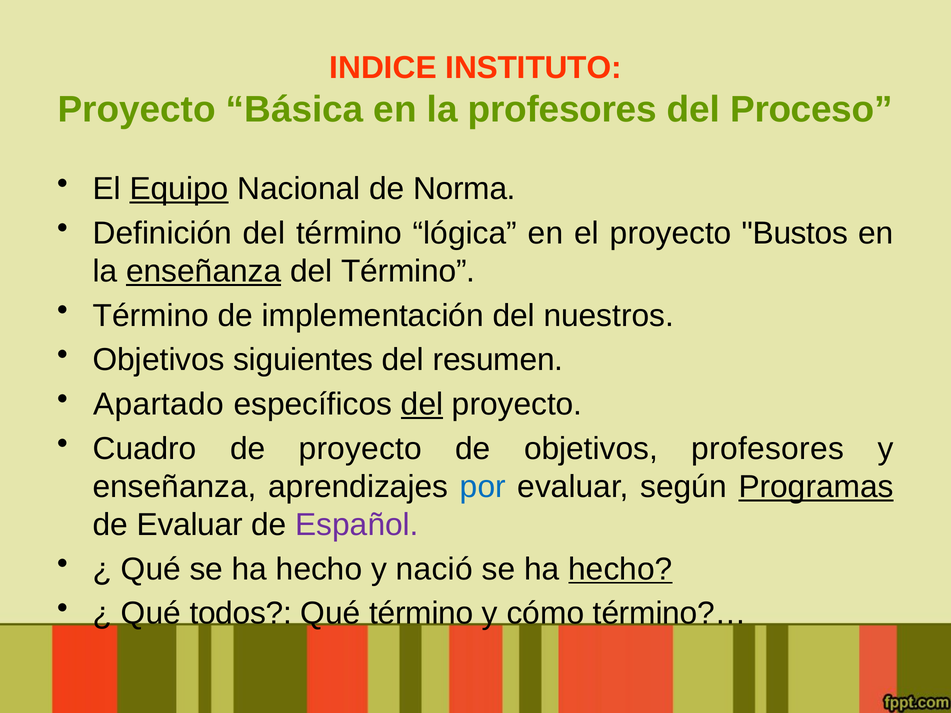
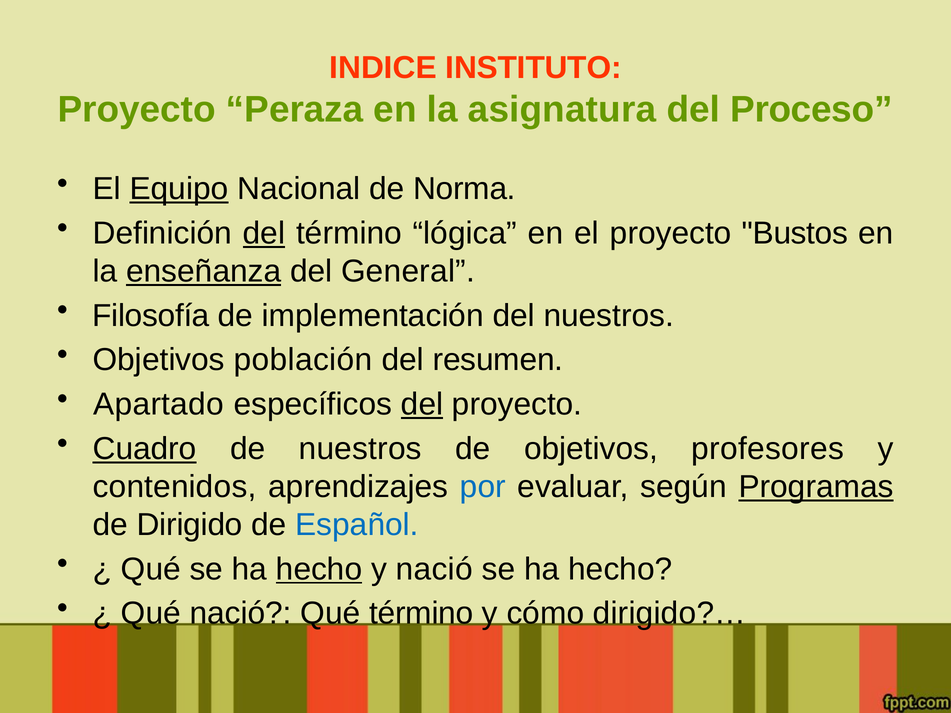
Básica: Básica -> Peraza (295, 110)
la profesores: profesores -> asignatura (562, 110)
del underline: none -> present (264, 233)
Término: Término -> General (408, 271)
Término: Término -> Filosofía (151, 316)
siguientes: siguientes -> población (303, 360)
Cuadro underline: none -> present (145, 449)
de proyecto: proyecto -> nuestros (360, 449)
enseñanza: enseñanza -> contenidos (175, 487)
de Evaluar: Evaluar -> Dirigido (190, 525)
Español colour: purple -> blue (357, 525)
hecho underline: none -> present (319, 569)
hecho underline: present -> none (620, 569)
Qué todos: todos -> nació (241, 614)
término?…: término?… -> dirigido?… (669, 614)
